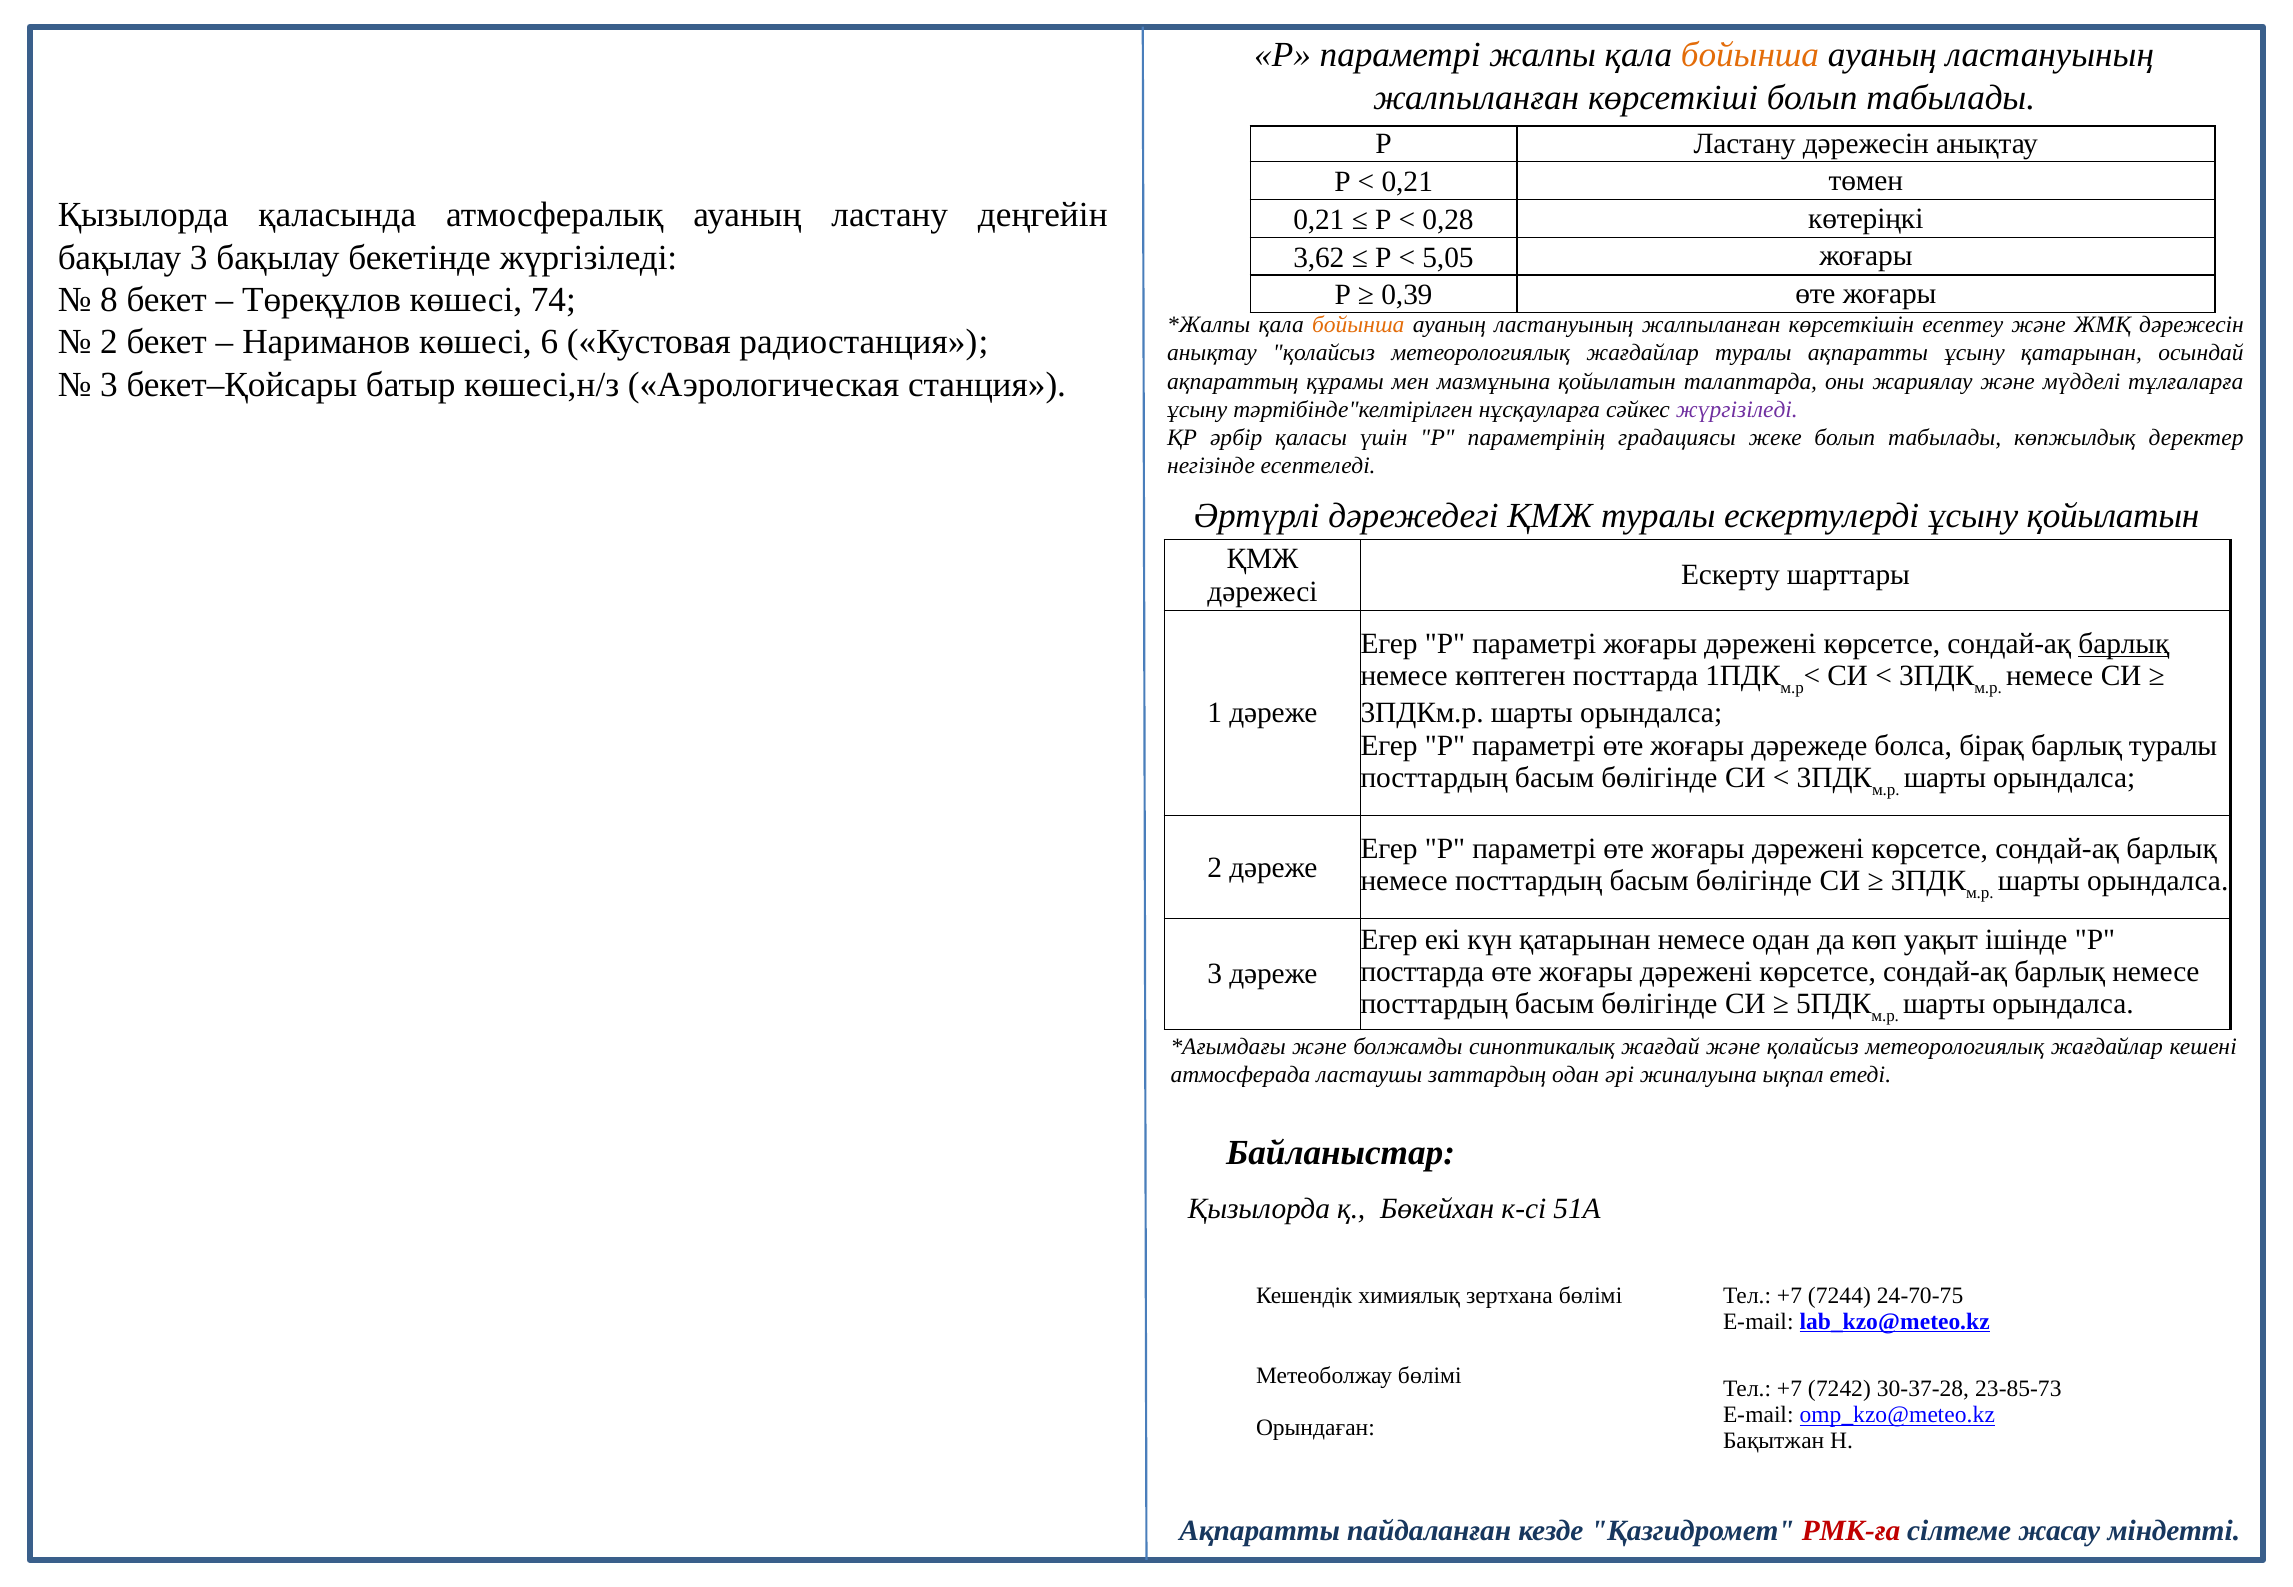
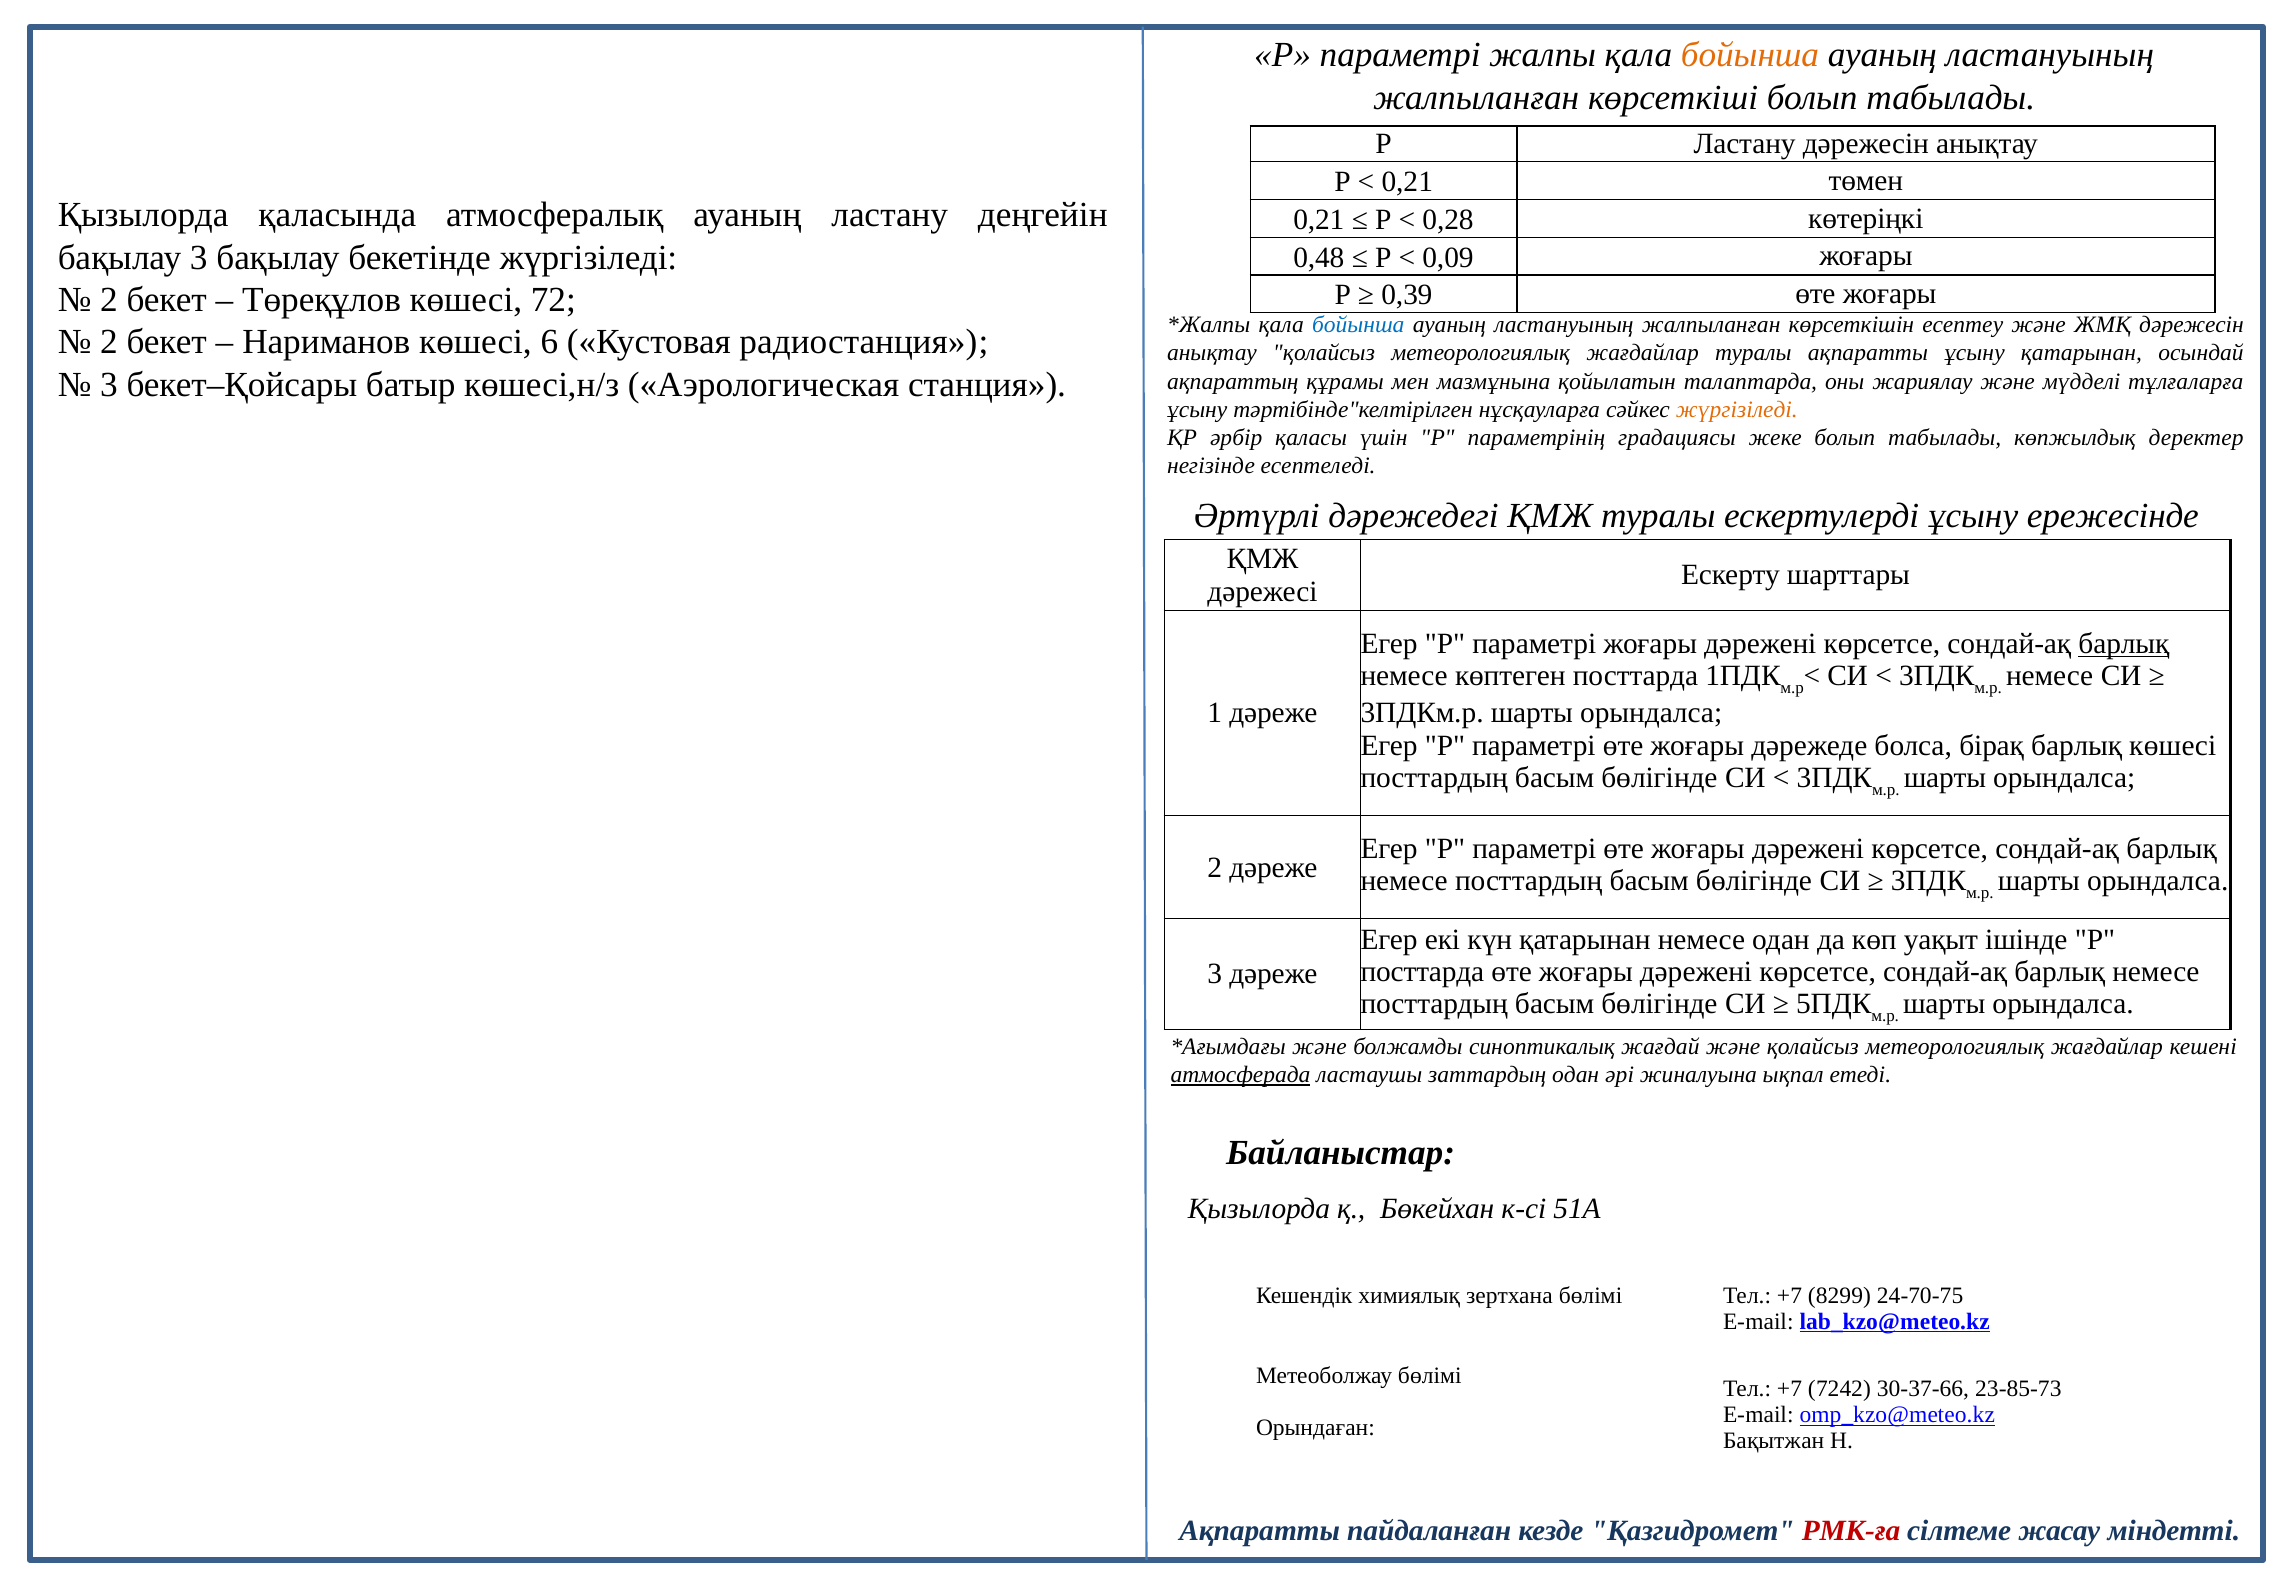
3,62: 3,62 -> 0,48 (1319, 257)
5,05: 5,05 -> 0,09 (1448, 257)
8: 8 -> 2 (109, 300)
74: 74 -> 72 (553, 300)
бойынша colour: orange -> blue (1358, 325)
жүргізіледі colour: purple -> orange (1737, 410)
ұсыну қойылатын: қойылатын -> ережесінде (2113, 516)
барлық туралы: туралы -> көшесі (2173, 746)
атмосферада underline: none -> present (1241, 1075)
7244: 7244 -> 8299 (1839, 1296)
30-37-28: 30-37-28 -> 30-37-66 (1923, 1389)
